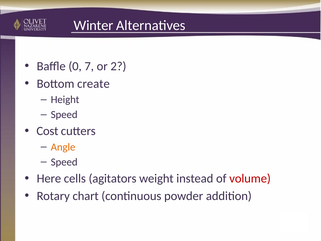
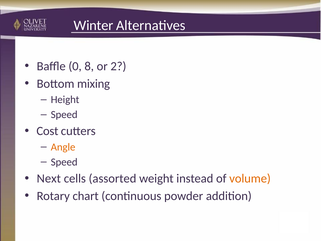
7: 7 -> 8 (89, 66)
create: create -> mixing (94, 84)
Here: Here -> Next (49, 178)
agitators: agitators -> assorted (113, 178)
volume colour: red -> orange (250, 178)
